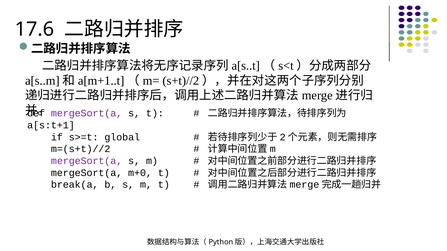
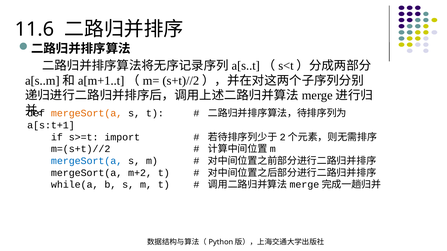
17.6: 17.6 -> 11.6 (35, 29)
mergeSort(a colour: purple -> orange (87, 114)
global: global -> import (122, 137)
mergeSort(a colour: purple -> blue (87, 161)
m+0: m+0 -> m+2 (140, 173)
break(a: break(a -> while(a (75, 185)
